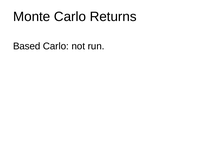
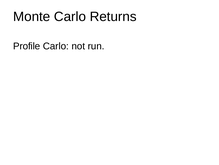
Based: Based -> Profile (27, 46)
